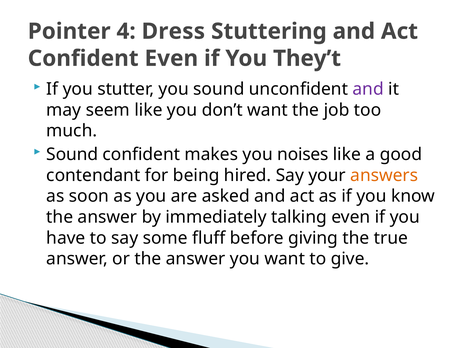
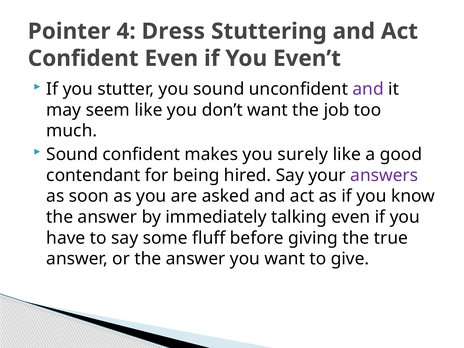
They’t: They’t -> Even’t (307, 58)
noises: noises -> surely (303, 154)
answers colour: orange -> purple (384, 175)
